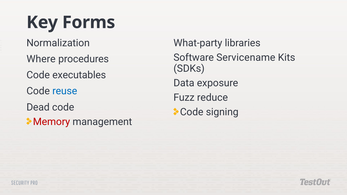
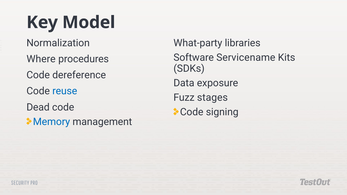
Forms: Forms -> Model (89, 22)
executables: executables -> dereference (79, 75)
reduce: reduce -> stages (212, 98)
Memory colour: red -> blue (52, 122)
